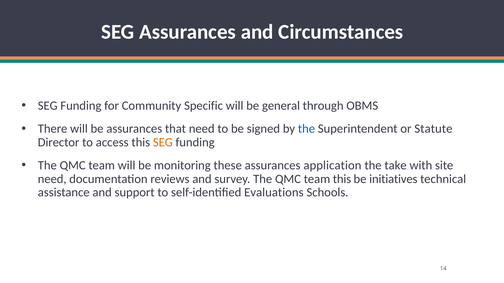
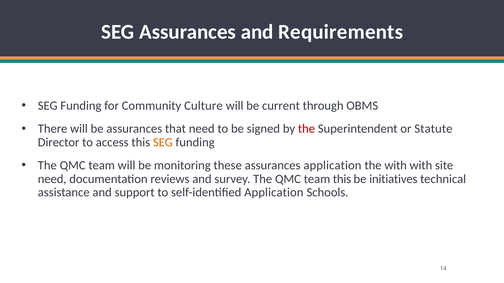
Circumstances: Circumstances -> Requirements (341, 32)
Specific: Specific -> Culture (203, 106)
general: general -> current (281, 106)
the colour: blue -> red (307, 129)
the take: take -> with (396, 166)
self-identified Evaluations: Evaluations -> Application (274, 193)
